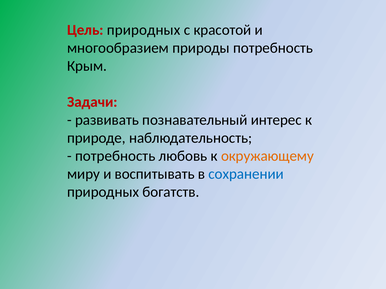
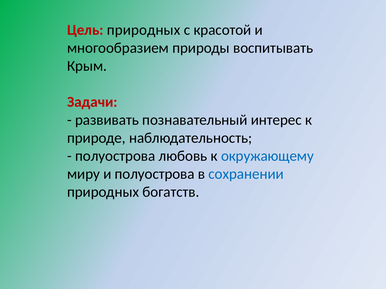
природы потребность: потребность -> воспитывать (273, 48)
потребность: потребность -> полуострова (115, 156)
окружающему colour: orange -> blue (267, 156)
и воспитывать: воспитывать -> полуострова (155, 174)
